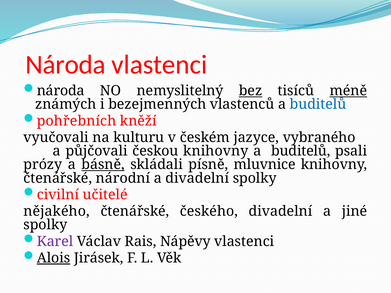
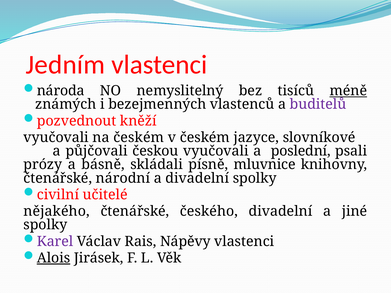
Národa: Národa -> Jedním (65, 65)
bez underline: present -> none (251, 91)
buditelů colour: blue -> purple (318, 104)
pohřebních: pohřebních -> pozvednout (77, 121)
na kulturu: kulturu -> českém (139, 138)
vybraného: vybraného -> slovníkové (319, 138)
českou knihovny: knihovny -> vyučovali (216, 151)
buditelů: buditelů -> poslední (301, 151)
básně underline: present -> none (103, 165)
